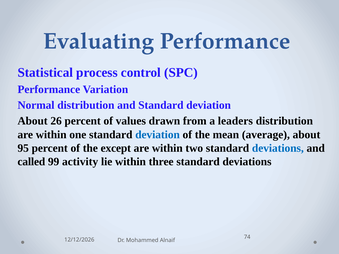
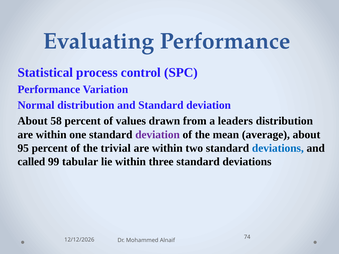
26: 26 -> 58 (56, 121)
deviation colour: blue -> purple (158, 135)
except: except -> trivial (116, 148)
activity: activity -> tabular (80, 162)
